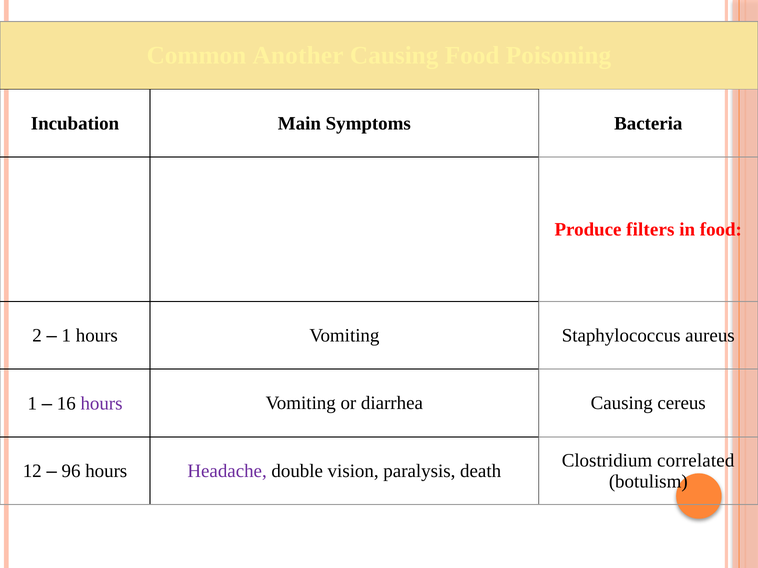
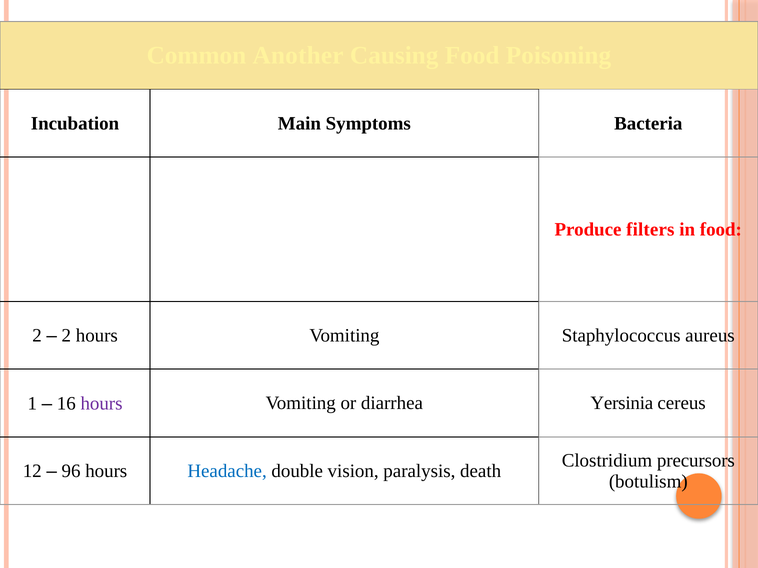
1: 1 -> 2 (66, 336)
diarrhea Causing: Causing -> Yersinia (622, 404)
correlated: correlated -> precursors (696, 461)
Headache colour: purple -> blue (227, 471)
